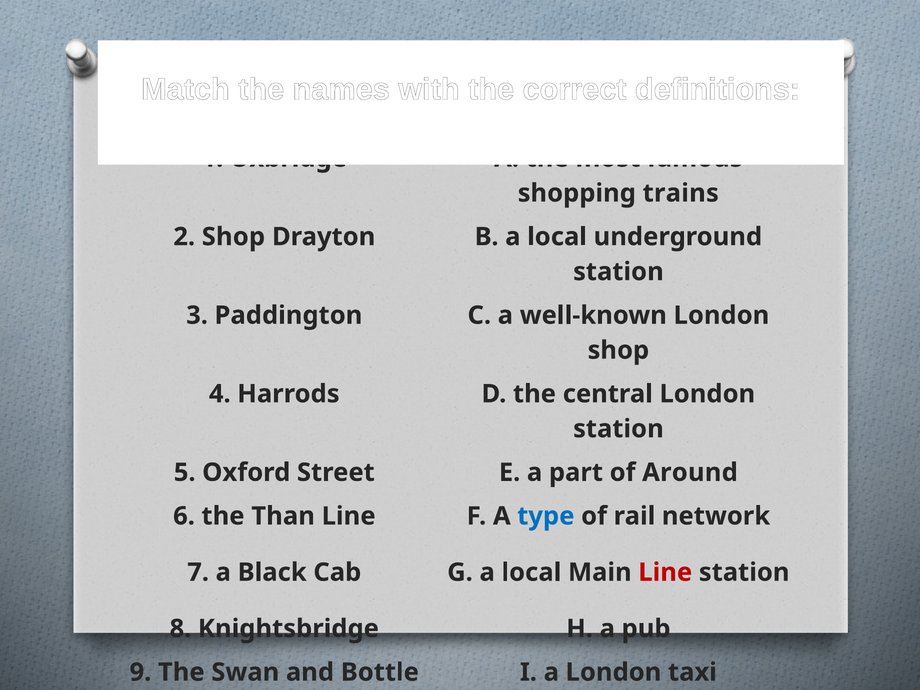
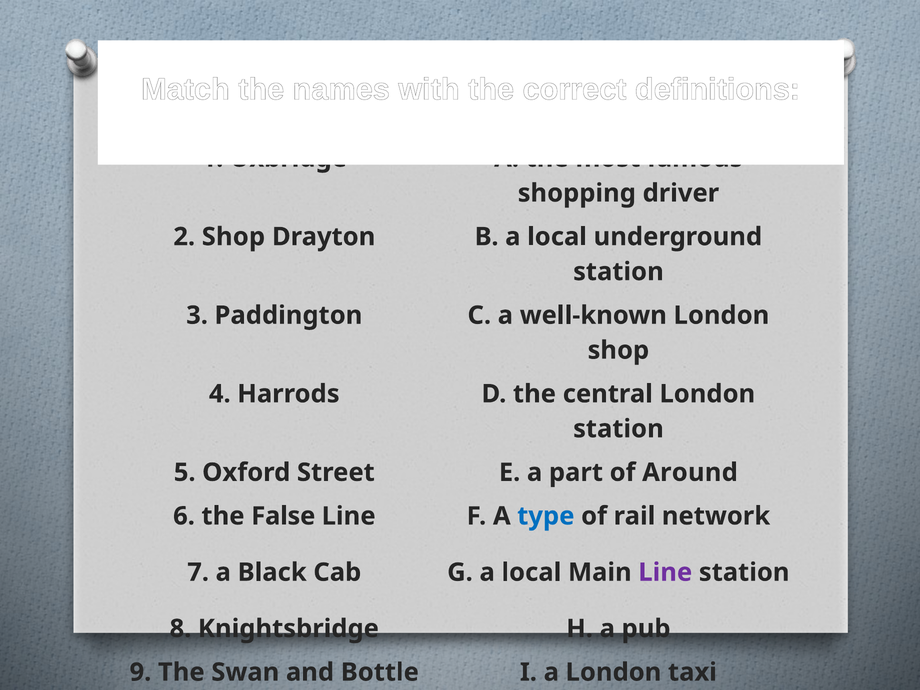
trains: trains -> driver (681, 193)
Than: Than -> False (283, 516)
Line colour: red -> purple (665, 572)
